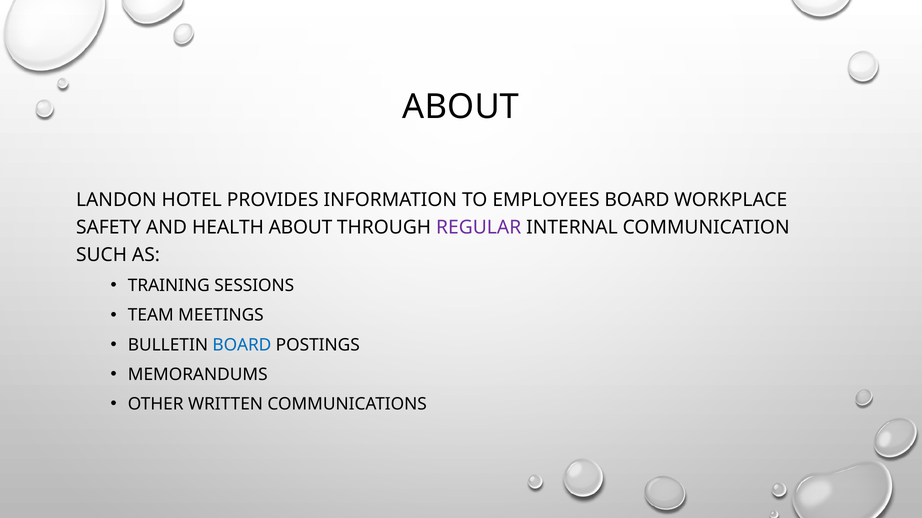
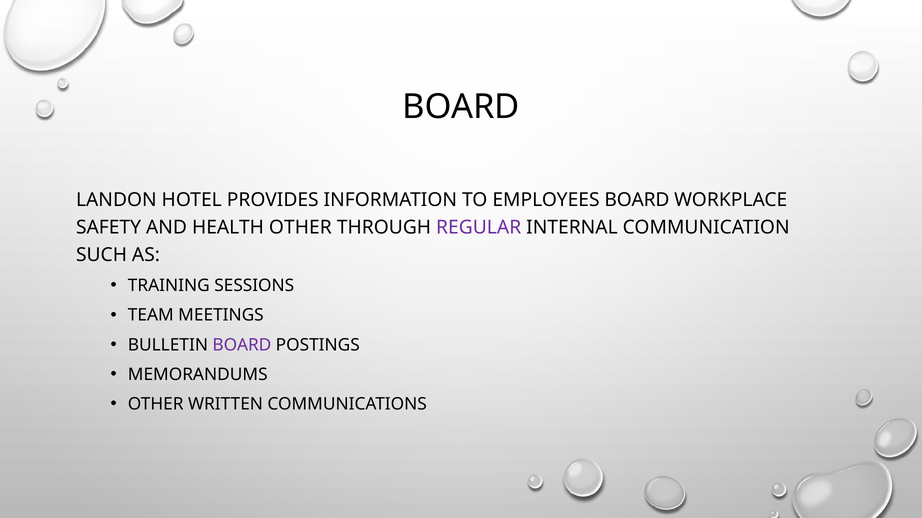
ABOUT: ABOUT -> BOARD (461, 107)
HEALTH ABOUT: ABOUT -> OTHER (300, 228)
BOARD colour: blue -> purple (242, 345)
